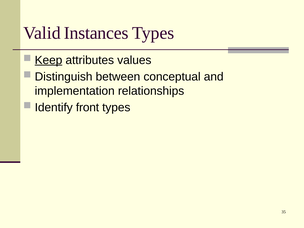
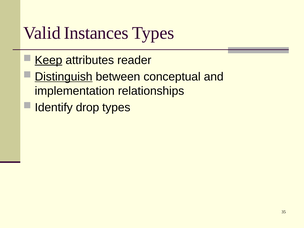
values: values -> reader (134, 60)
Distinguish underline: none -> present (64, 77)
front: front -> drop (87, 107)
